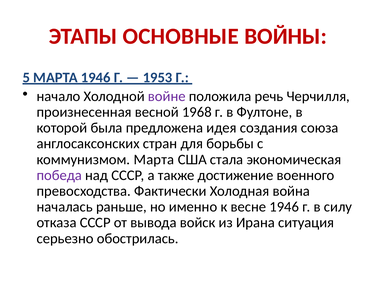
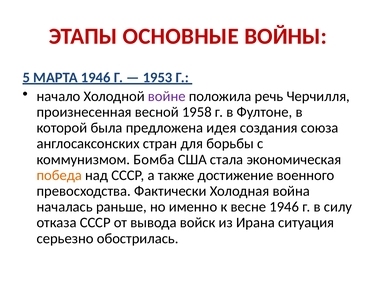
1968: 1968 -> 1958 (197, 112)
коммунизмом Марта: Марта -> Бомба (154, 159)
победа colour: purple -> orange (59, 175)
